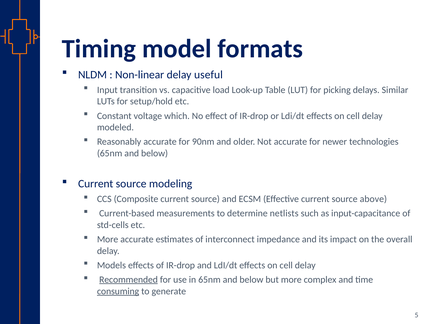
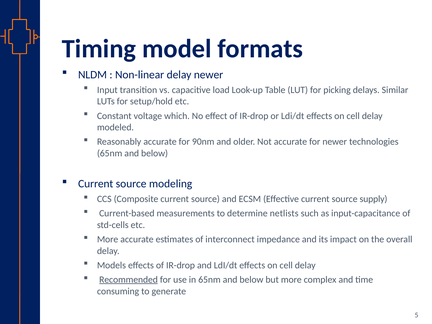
delay useful: useful -> newer (209, 75)
above: above -> supply (373, 199)
consuming underline: present -> none (118, 291)
